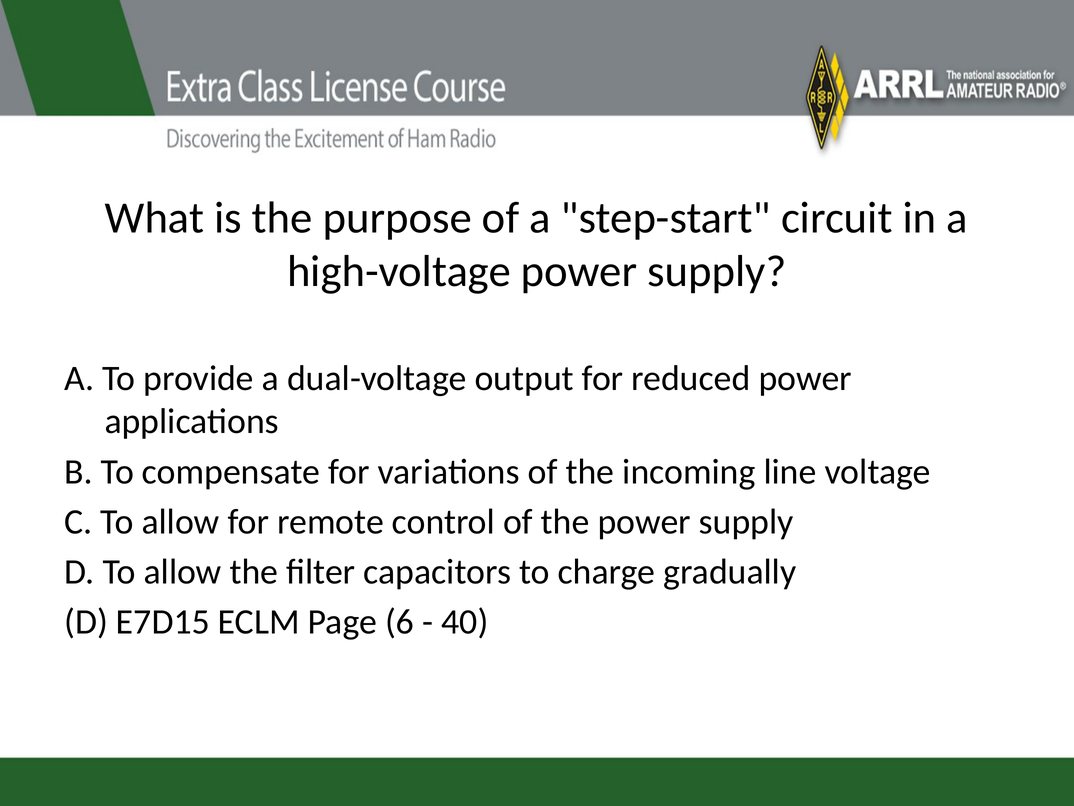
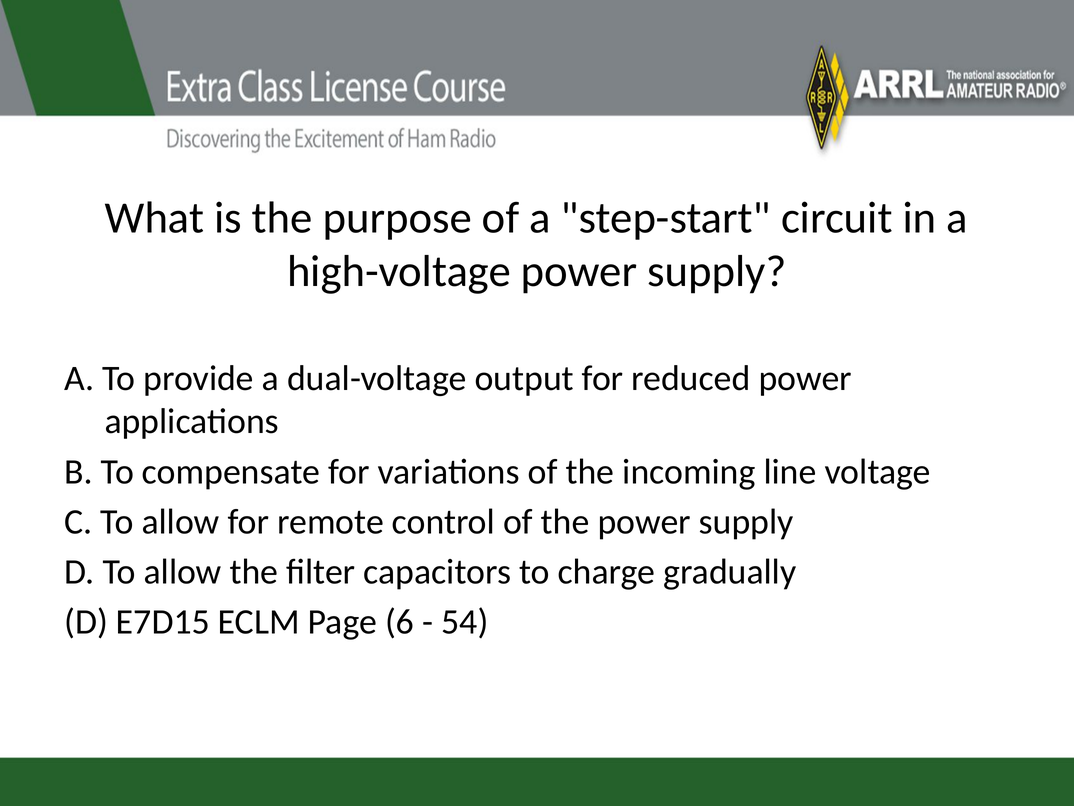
40: 40 -> 54 (465, 622)
